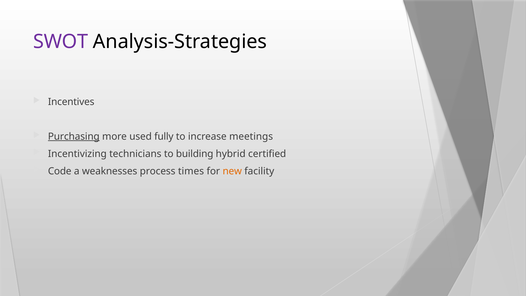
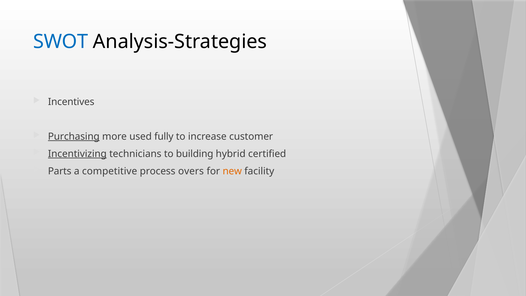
SWOT colour: purple -> blue (61, 41)
meetings: meetings -> customer (251, 136)
Incentivizing underline: none -> present (77, 154)
Code: Code -> Parts (60, 171)
weaknesses: weaknesses -> competitive (110, 171)
times: times -> overs (191, 171)
